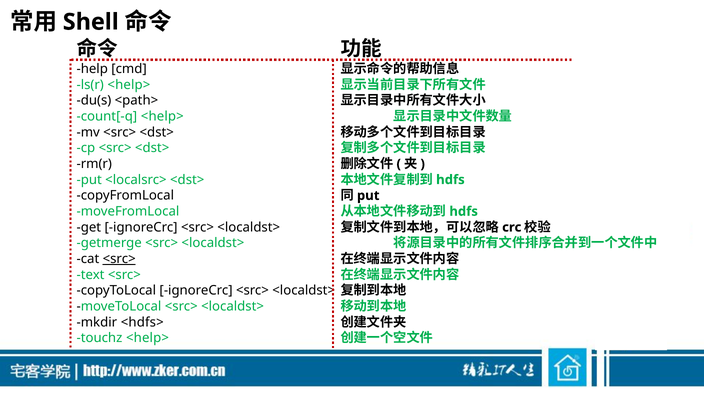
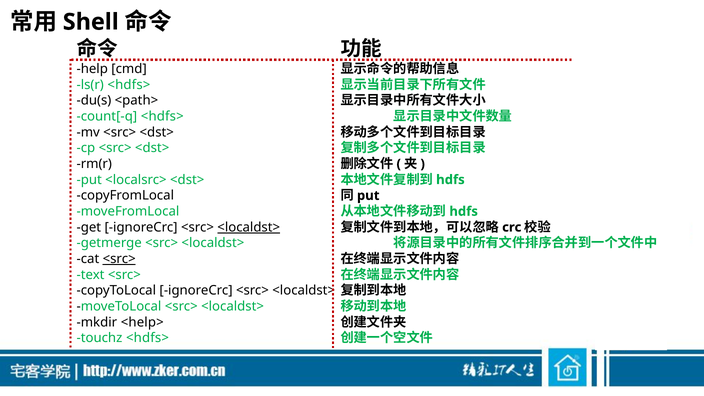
ls(r <help>: <help> -> <hdfs> (129, 85)
count[-q <help>: <help> -> <hdfs> (162, 116)
<localdst> underline: none -> present (249, 227)
<hdfs>: <hdfs> -> <help> (142, 322)
touchz <help>: <help> -> <hdfs> (147, 338)
